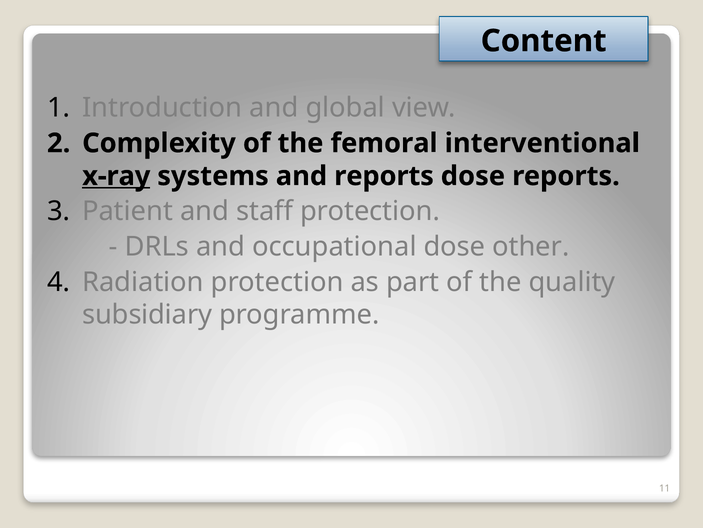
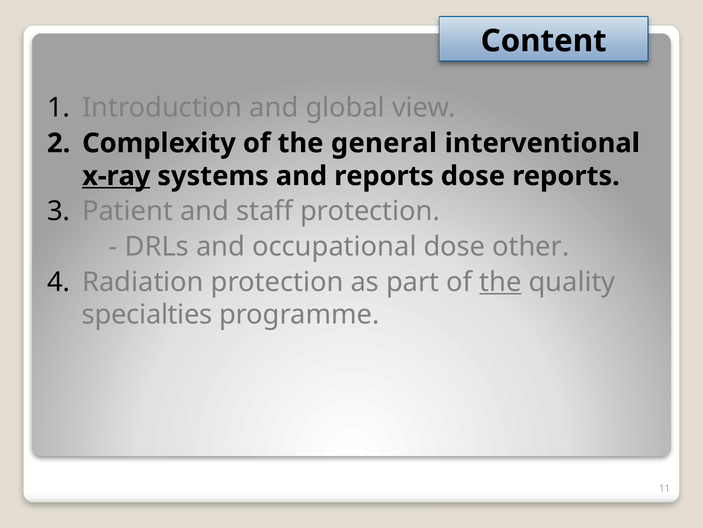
femoral: femoral -> general (384, 143)
the underline: none -> present (500, 282)
subsidiary: subsidiary -> specialties (147, 314)
